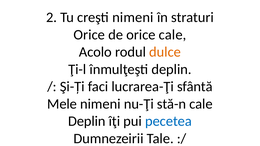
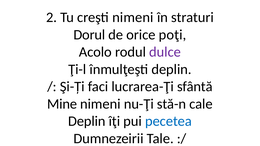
Orice: Orice -> Dorul (89, 35)
orice cale: cale -> poţi (173, 35)
dulce colour: orange -> purple (165, 52)
Mele: Mele -> Mine (62, 104)
